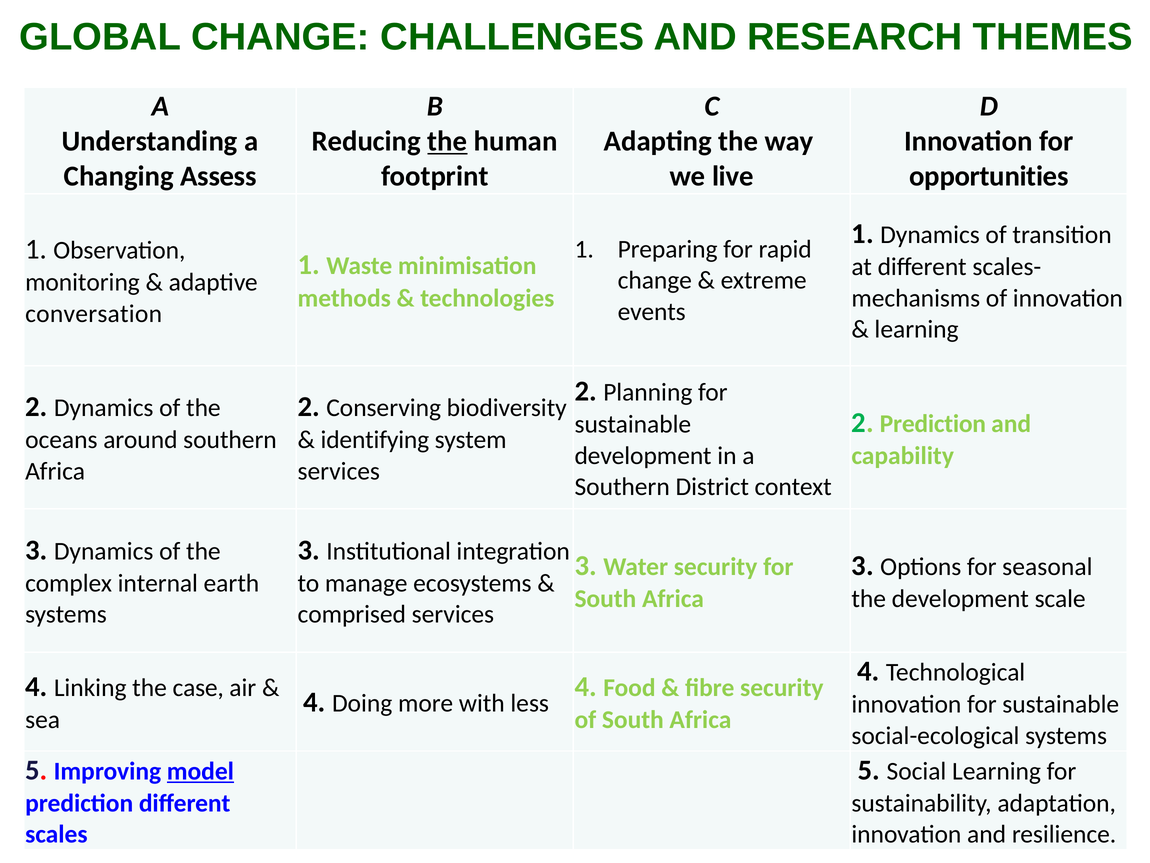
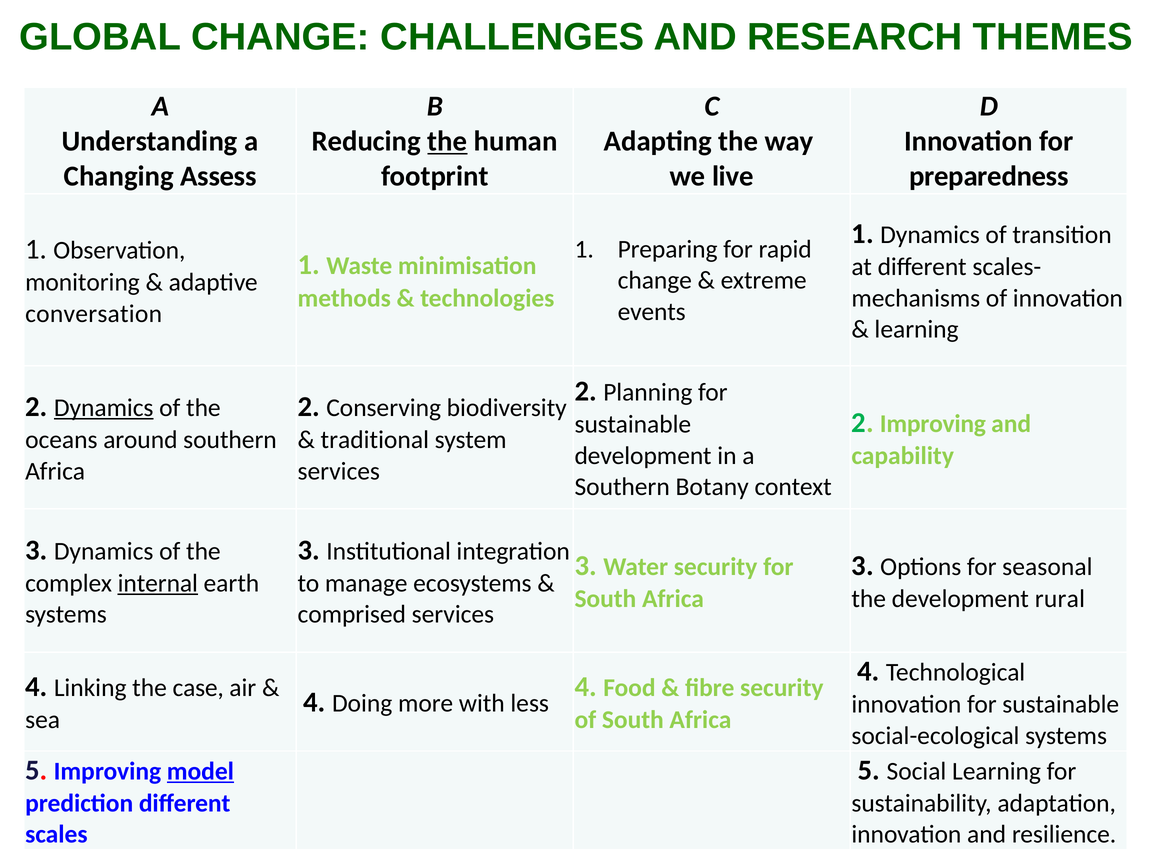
opportunities: opportunities -> preparedness (989, 176)
Dynamics underline: none -> present (104, 408)
2 Prediction: Prediction -> Improving (933, 423)
identifying: identifying -> traditional (375, 440)
District: District -> Botany (712, 487)
internal underline: none -> present (158, 583)
scale: scale -> rural (1060, 599)
